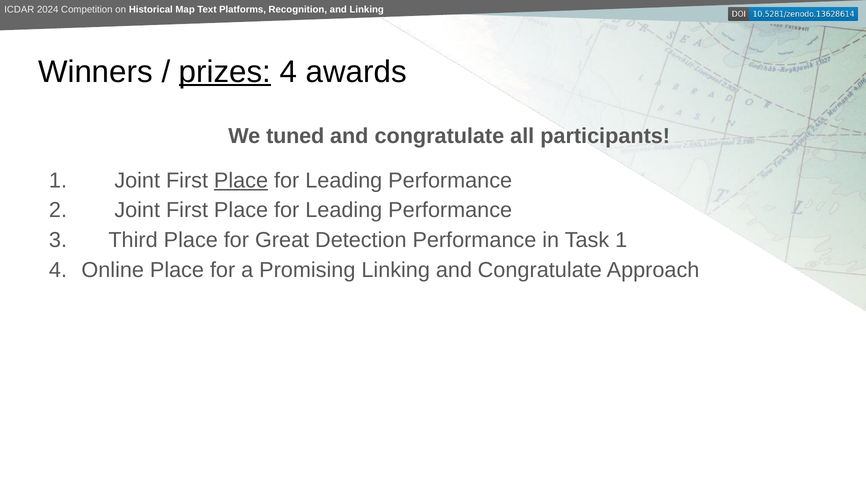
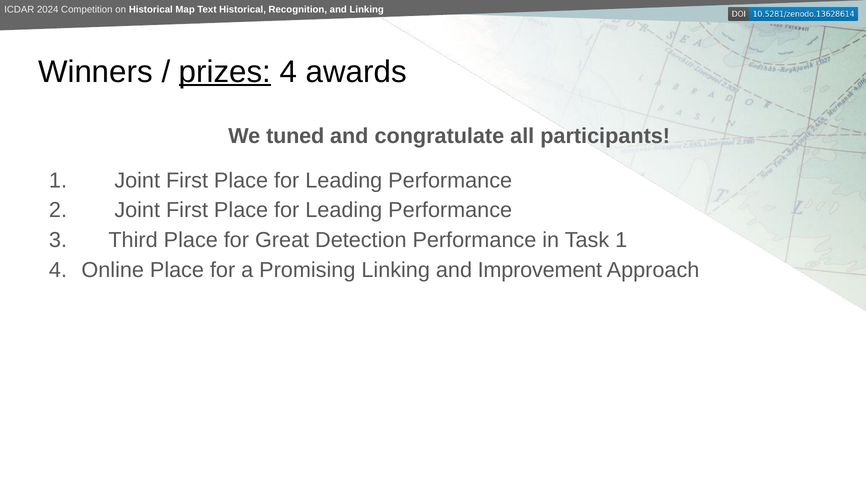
Platforms: Platforms -> Historical (243, 10)
Place underline: present -> none (241, 180)
Linking and Congratulate: Congratulate -> Improvement (540, 270)
